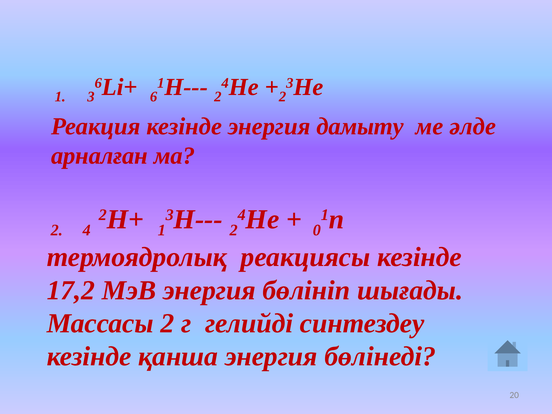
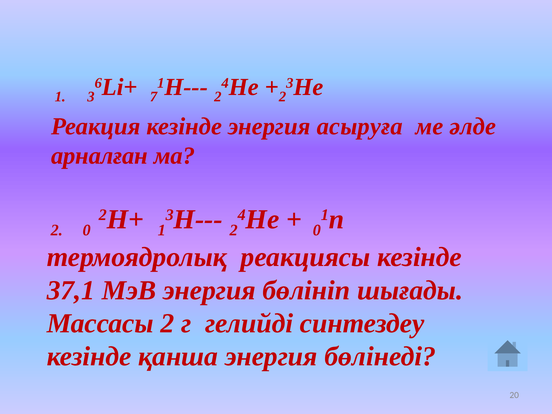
6: 6 -> 7 (154, 97)
дамыту: дамыту -> асыруға (360, 126)
2 4: 4 -> 0 (87, 230)
17,2: 17,2 -> 37,1 (71, 290)
